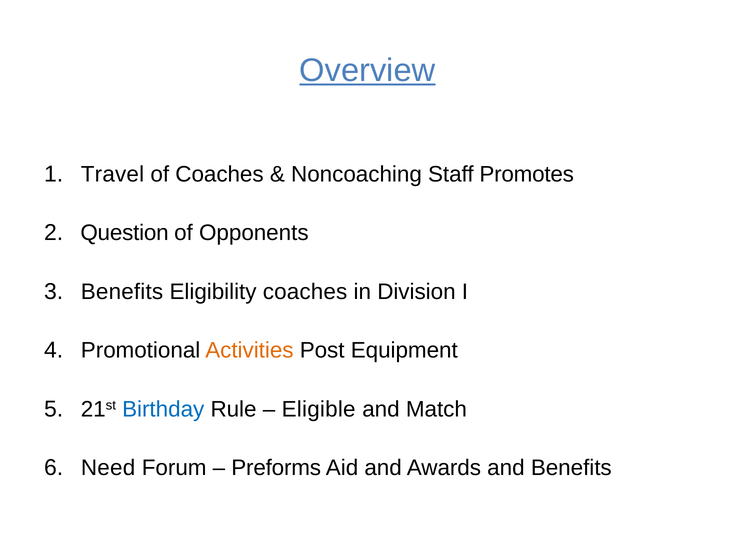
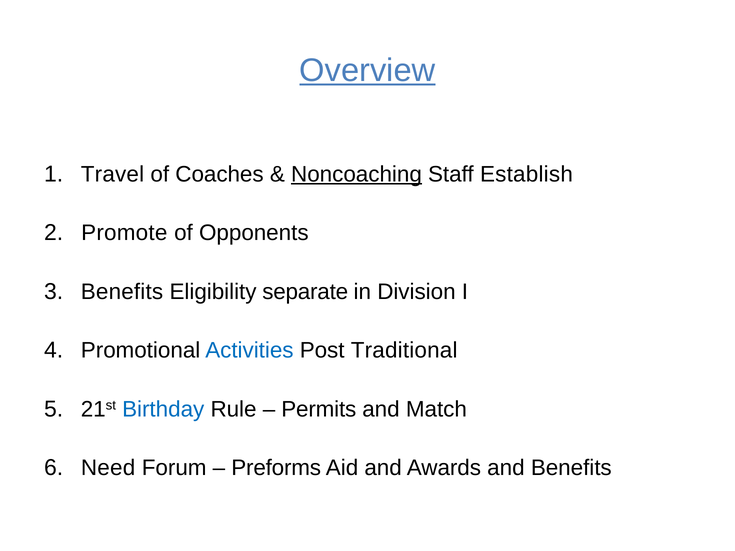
Noncoaching underline: none -> present (356, 174)
Promotes: Promotes -> Establish (526, 174)
Question: Question -> Promote (124, 233)
Eligibility coaches: coaches -> separate (305, 292)
Activities colour: orange -> blue (249, 351)
Equipment: Equipment -> Traditional (404, 351)
Eligible: Eligible -> Permits (319, 409)
